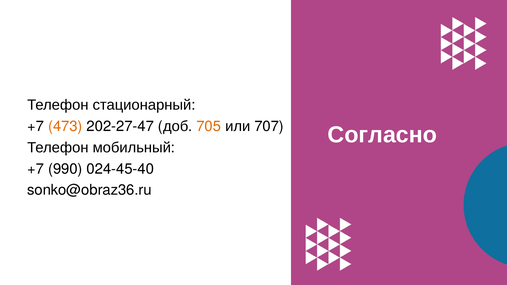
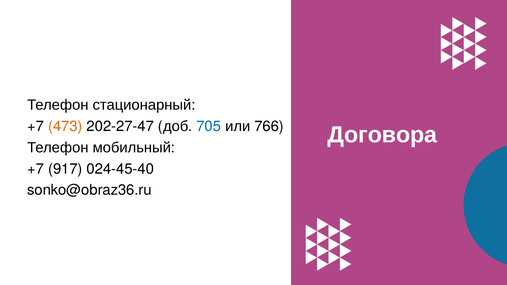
707: 707 -> 766 (269, 126)
705 colour: orange -> blue (209, 126)
Согласно: Согласно -> Договора (382, 135)
990: 990 -> 917 (65, 169)
